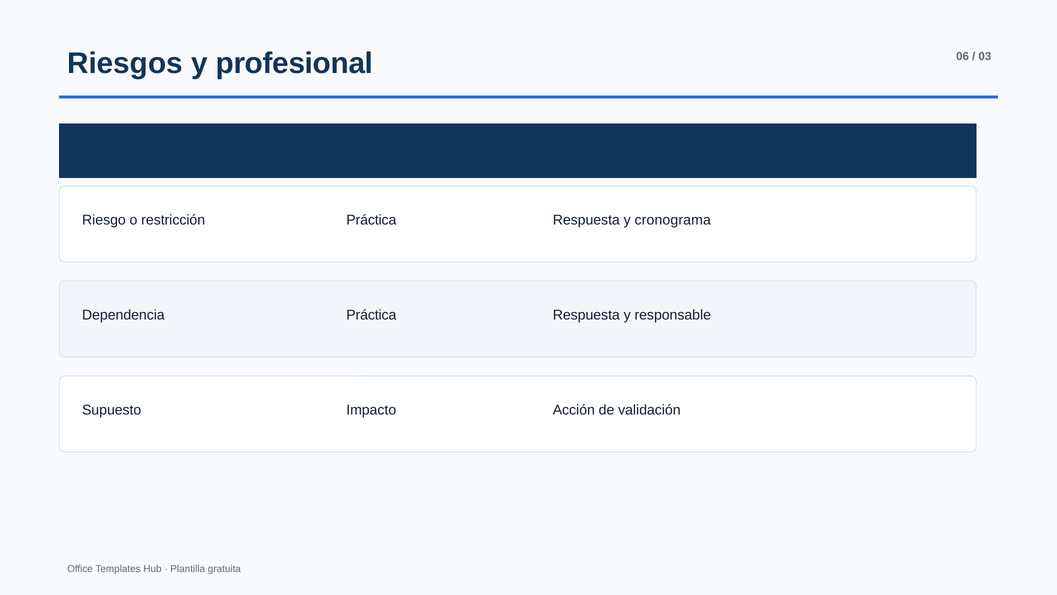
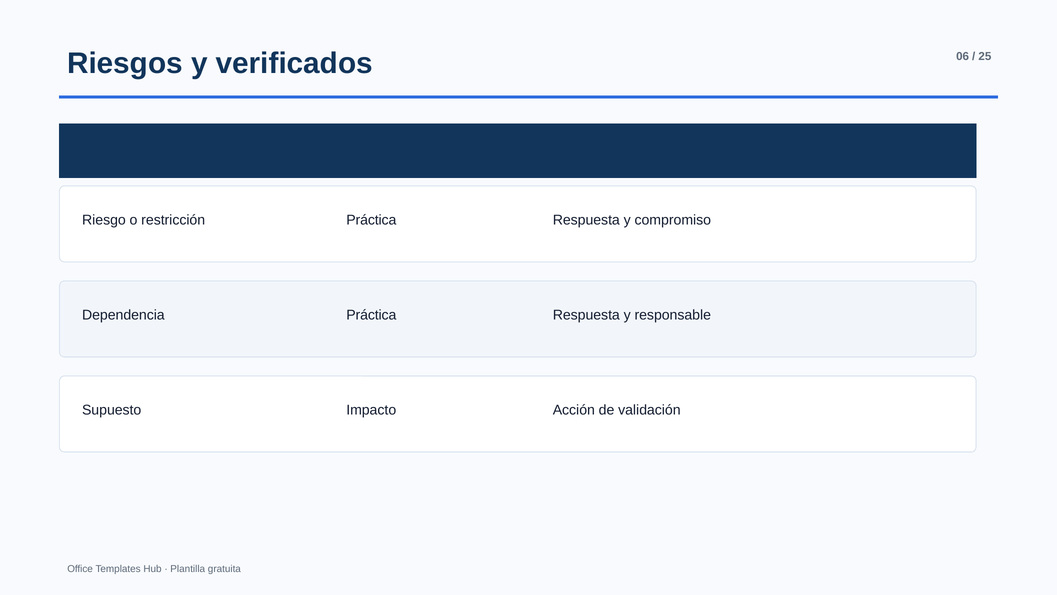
profesional: profesional -> verificados (294, 63)
03: 03 -> 25 (985, 56)
cronograma: cronograma -> compromiso (673, 220)
